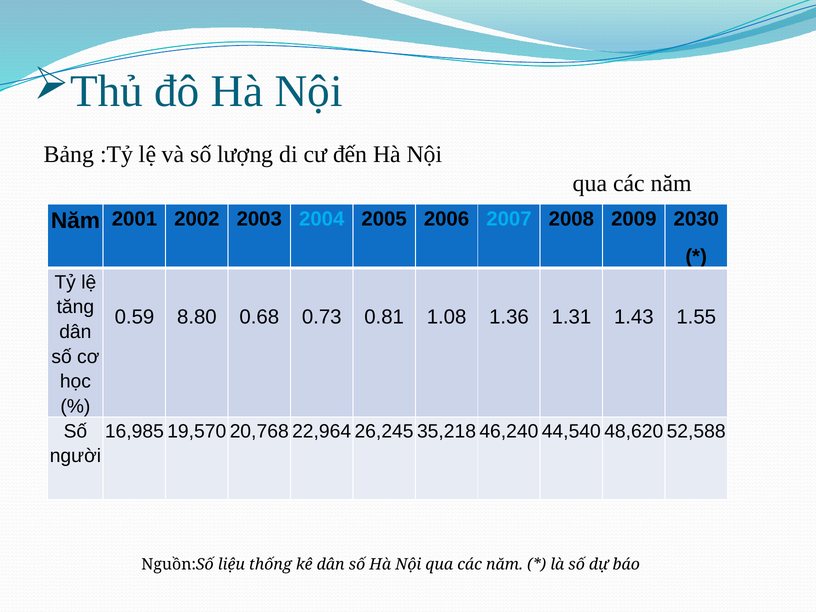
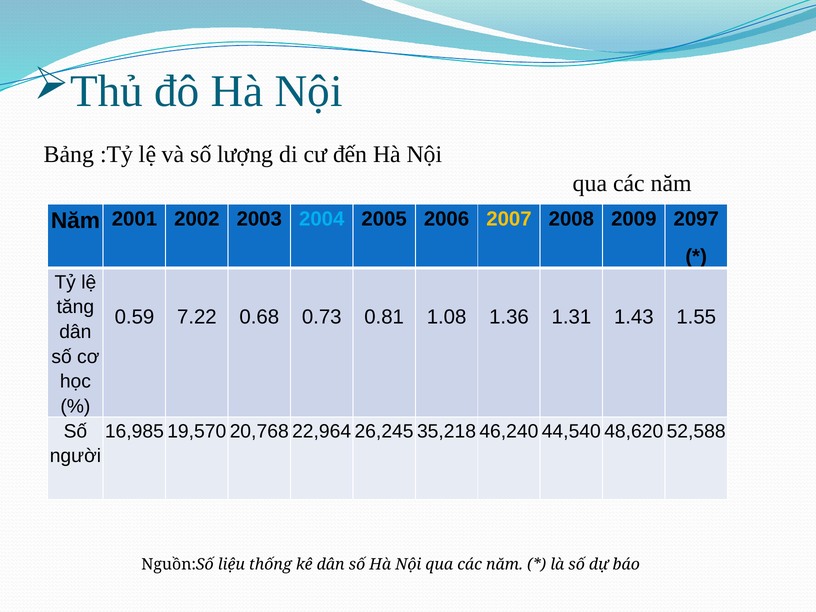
2007 colour: light blue -> yellow (509, 219)
2030: 2030 -> 2097 (696, 219)
8.80: 8.80 -> 7.22 (197, 317)
